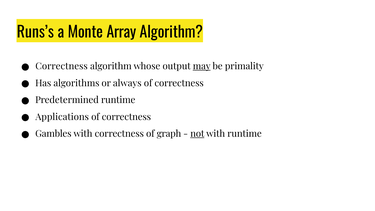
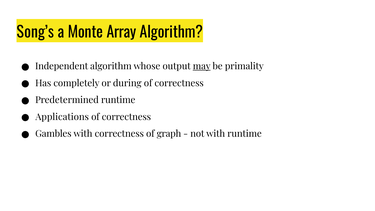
Runs’s: Runs’s -> Song’s (35, 32)
Correctness: Correctness -> Independent (62, 66)
algorithms: algorithms -> completely (76, 83)
always: always -> during (127, 83)
not underline: present -> none (197, 134)
